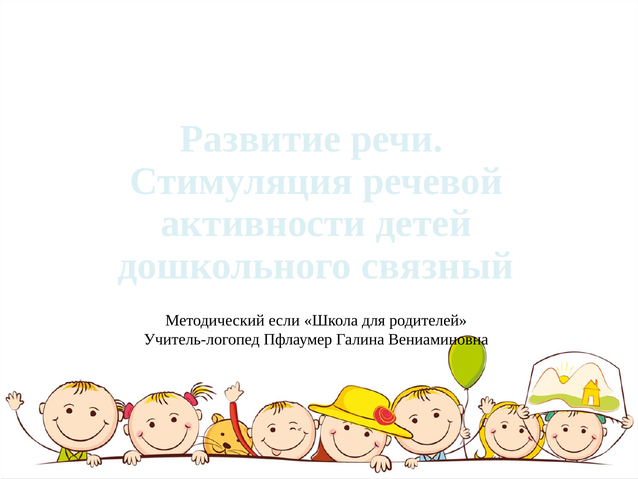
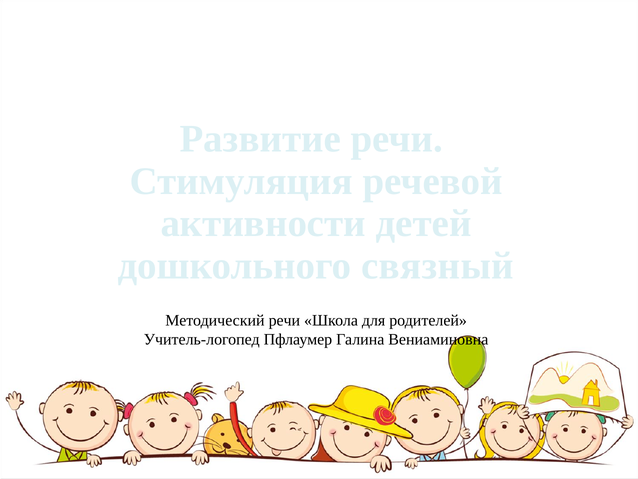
Методический если: если -> речи (284, 320)
